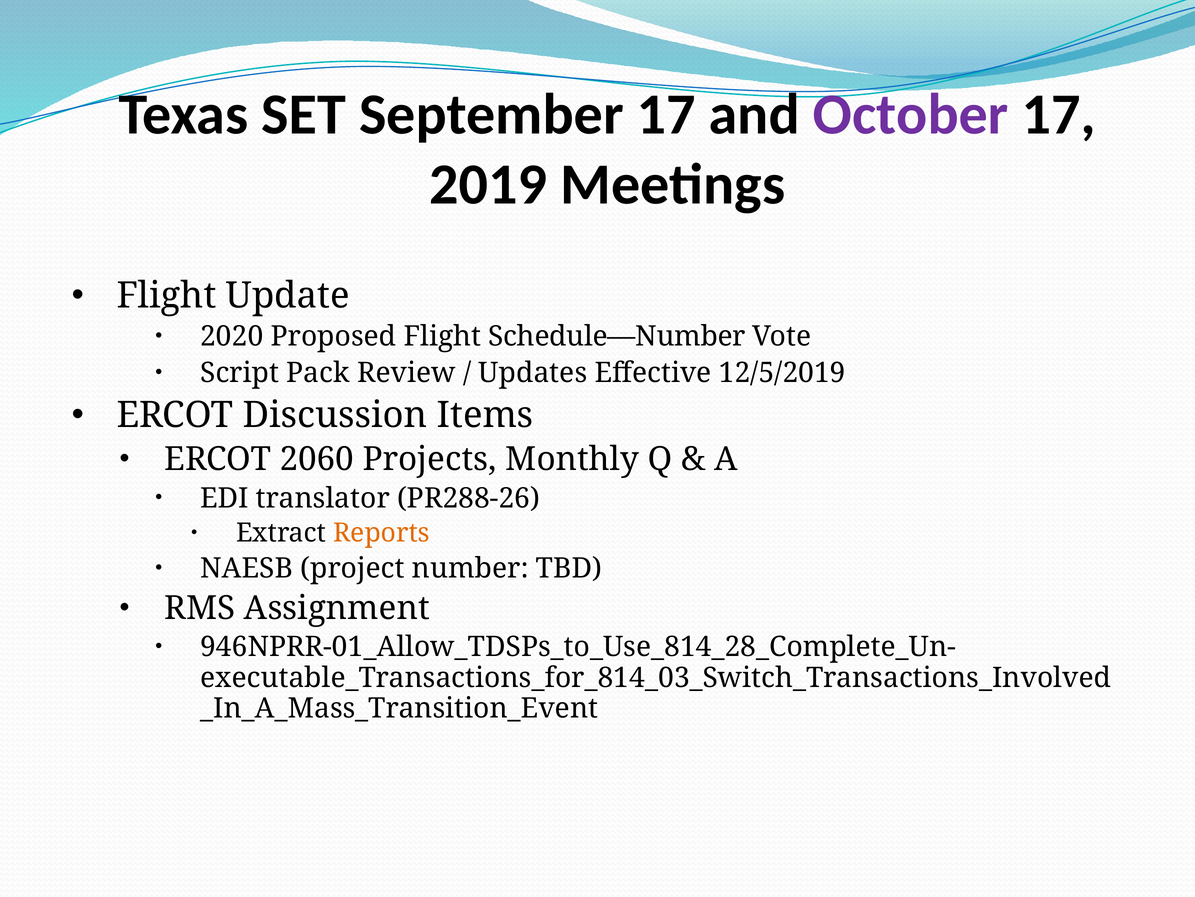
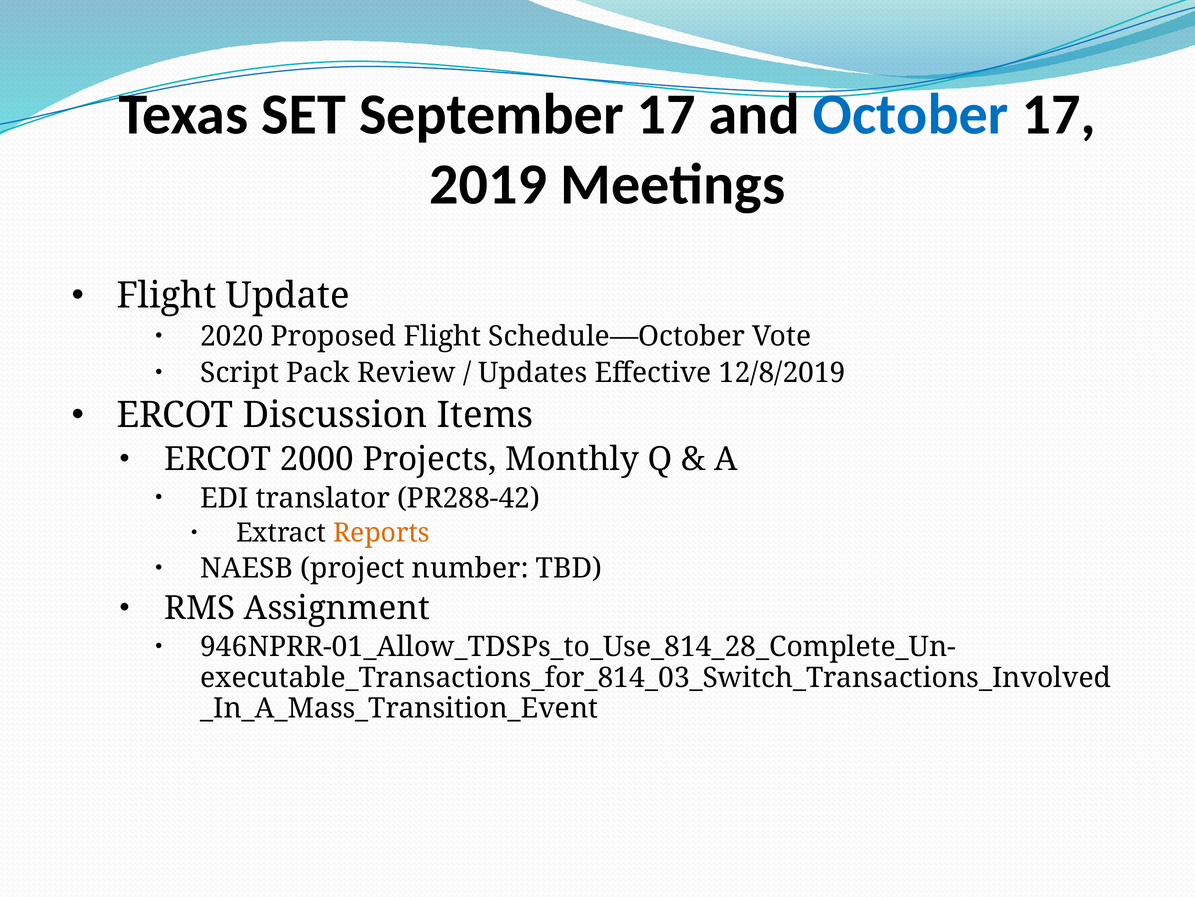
October colour: purple -> blue (911, 115)
Schedule—Number: Schedule—Number -> Schedule—October (617, 336)
12/5/2019: 12/5/2019 -> 12/8/2019 (782, 372)
2060: 2060 -> 2000 (317, 459)
PR288-26: PR288-26 -> PR288-42 (469, 498)
